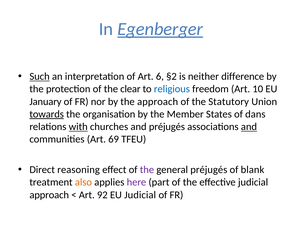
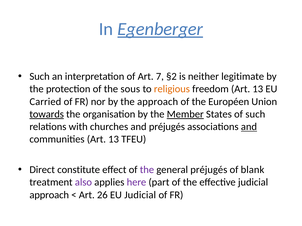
Such underline: present -> none (40, 77)
6: 6 -> 7 (160, 77)
difference: difference -> legitimate (243, 77)
clear: clear -> sous (130, 89)
religious colour: blue -> orange (172, 89)
freedom Art 10: 10 -> 13 (258, 89)
January: January -> Carried (45, 102)
Statutory: Statutory -> Européen (229, 102)
Member underline: none -> present (185, 114)
of dans: dans -> such (255, 114)
with underline: present -> none (78, 127)
communities Art 69: 69 -> 13 (114, 140)
reasoning: reasoning -> constitute (79, 170)
also colour: orange -> purple (83, 183)
92: 92 -> 26 (102, 195)
